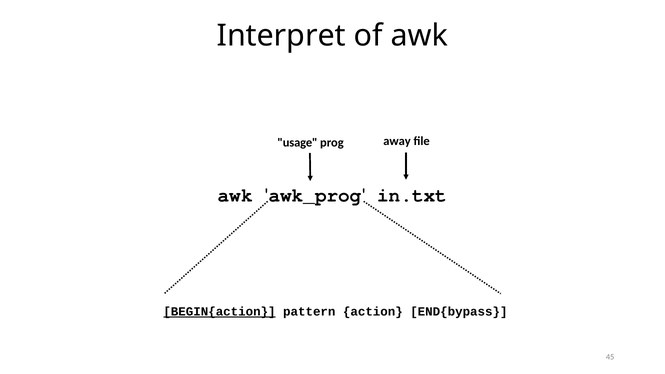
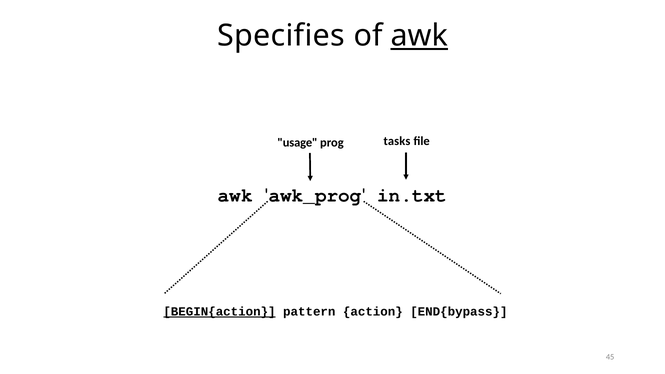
Interpret: Interpret -> Specifies (281, 36)
awk underline: none -> present (419, 36)
away: away -> tasks (397, 141)
